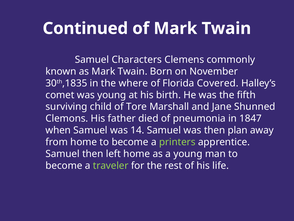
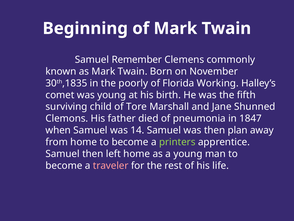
Continued: Continued -> Beginning (85, 28)
Characters: Characters -> Remember (137, 59)
where: where -> poorly (133, 83)
Covered: Covered -> Working (218, 83)
traveler colour: light green -> pink (111, 165)
